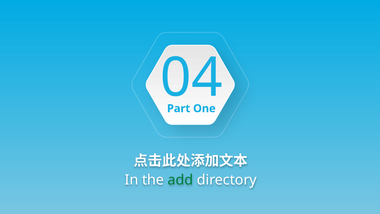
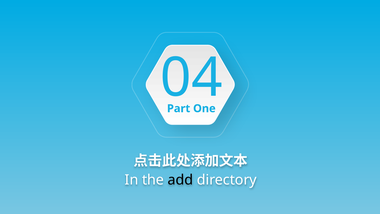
add colour: green -> black (180, 180)
